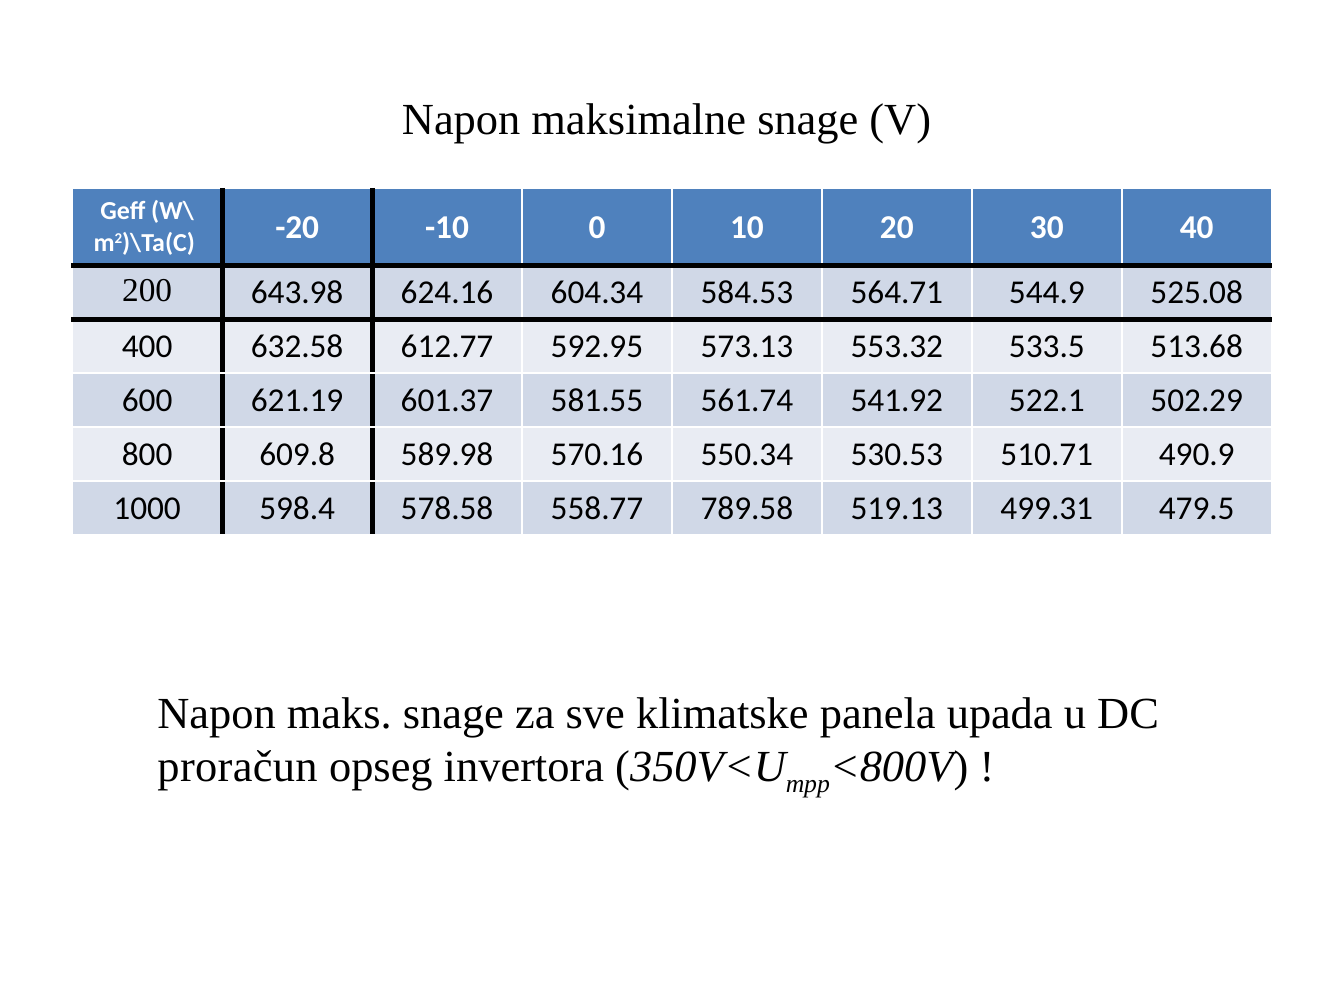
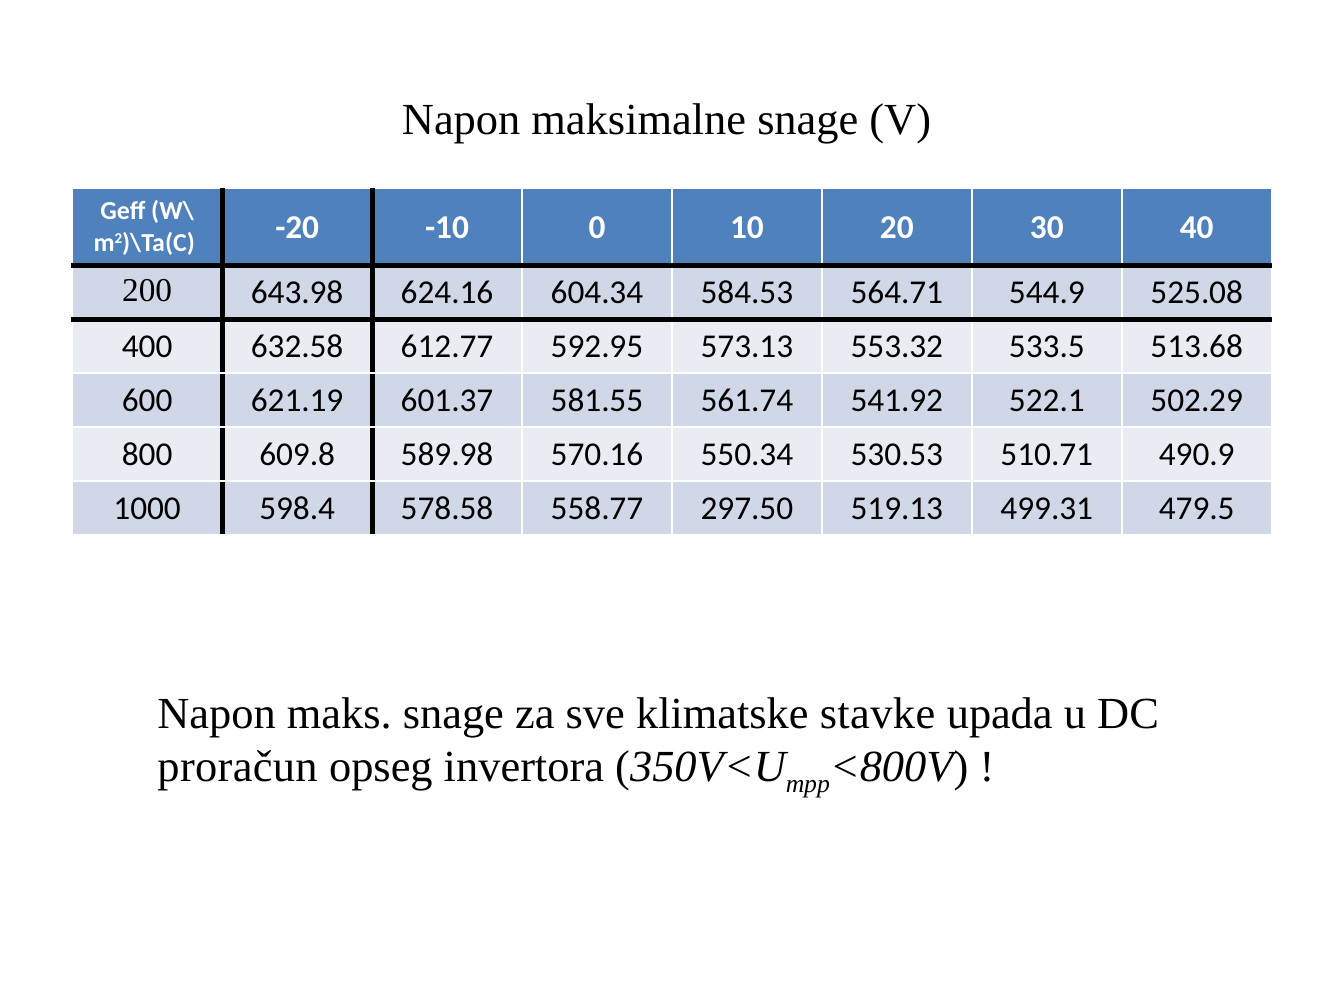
789.58: 789.58 -> 297.50 (747, 509)
panela: panela -> stavke (878, 714)
